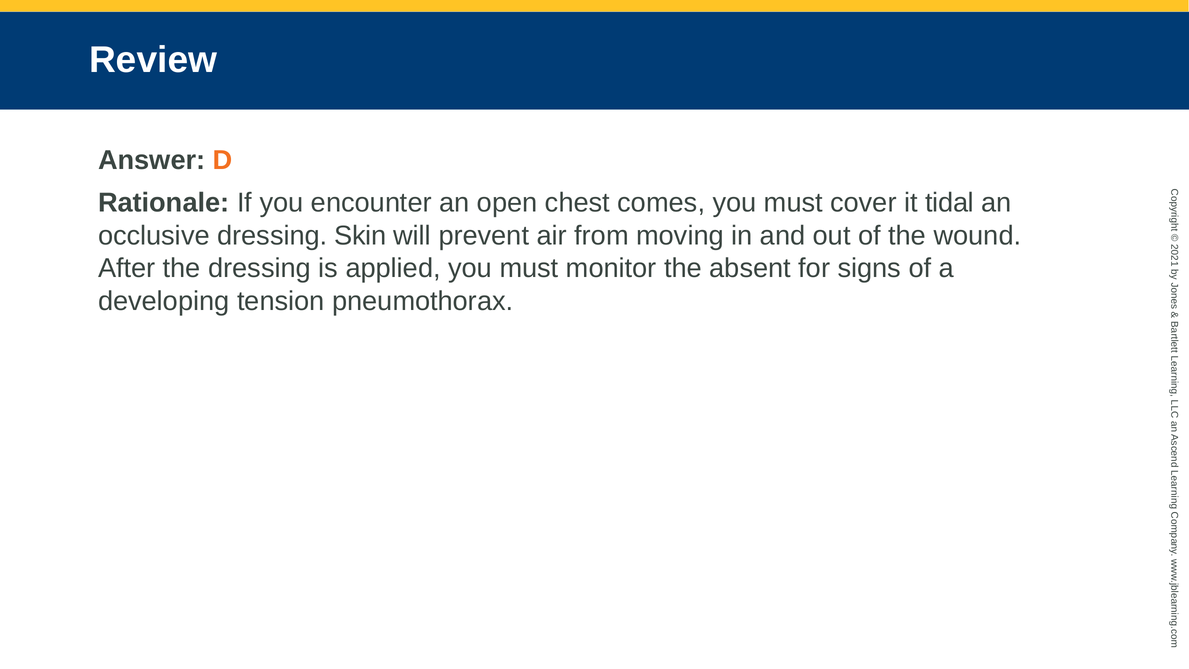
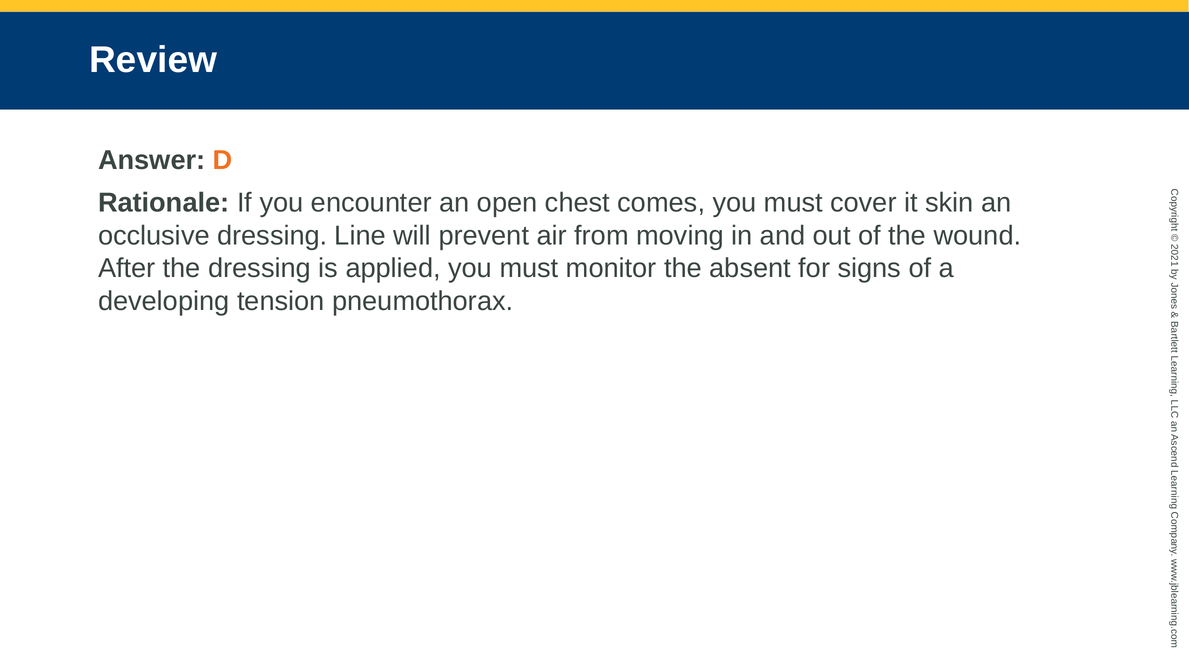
tidal: tidal -> skin (949, 203)
Skin: Skin -> Line (360, 236)
